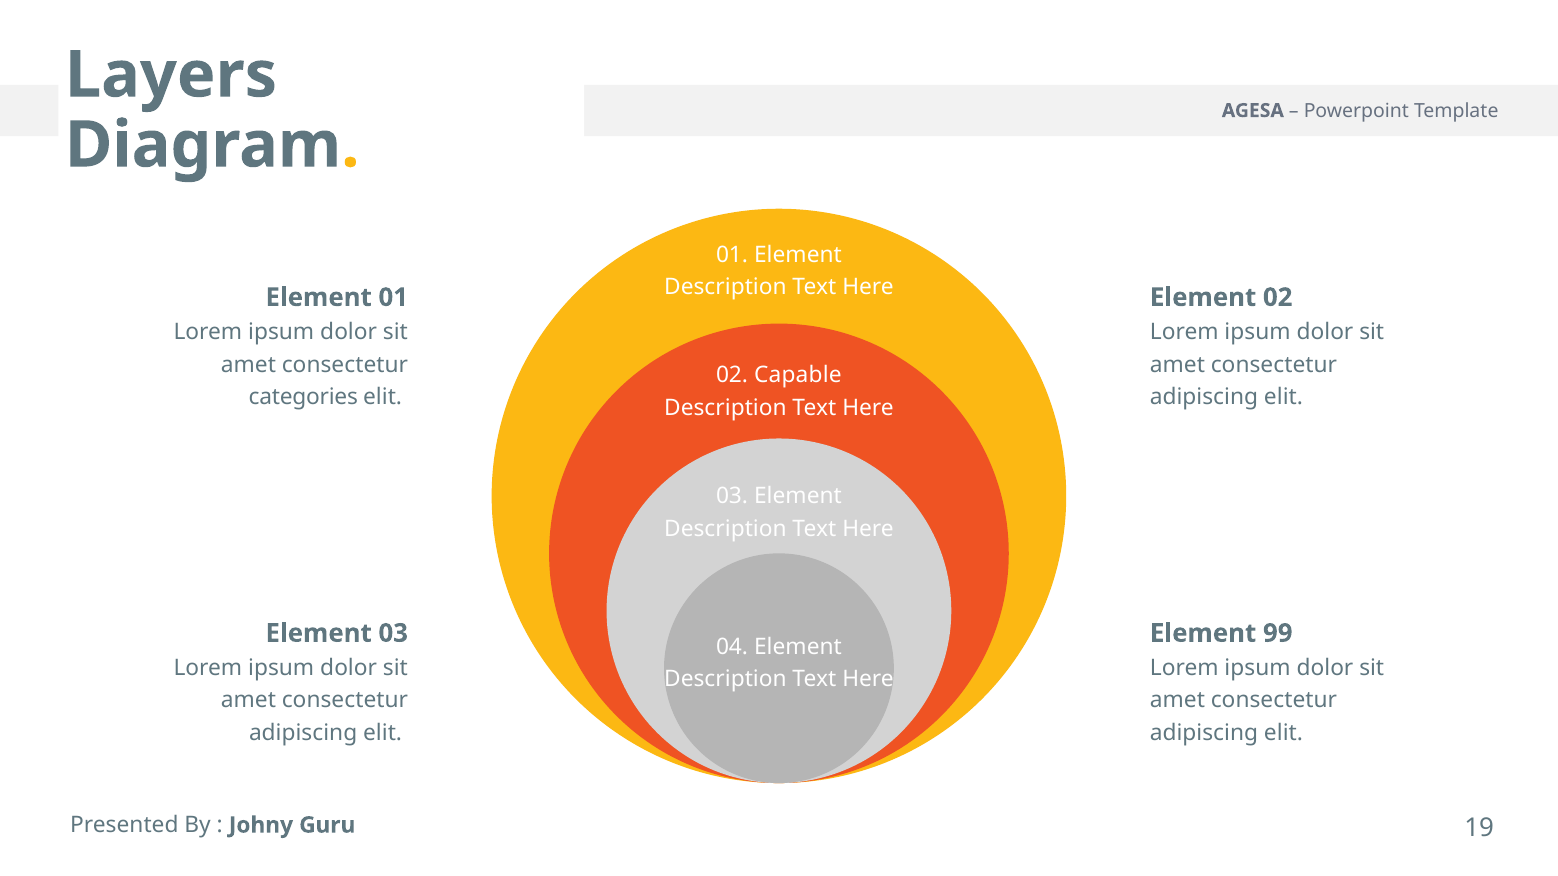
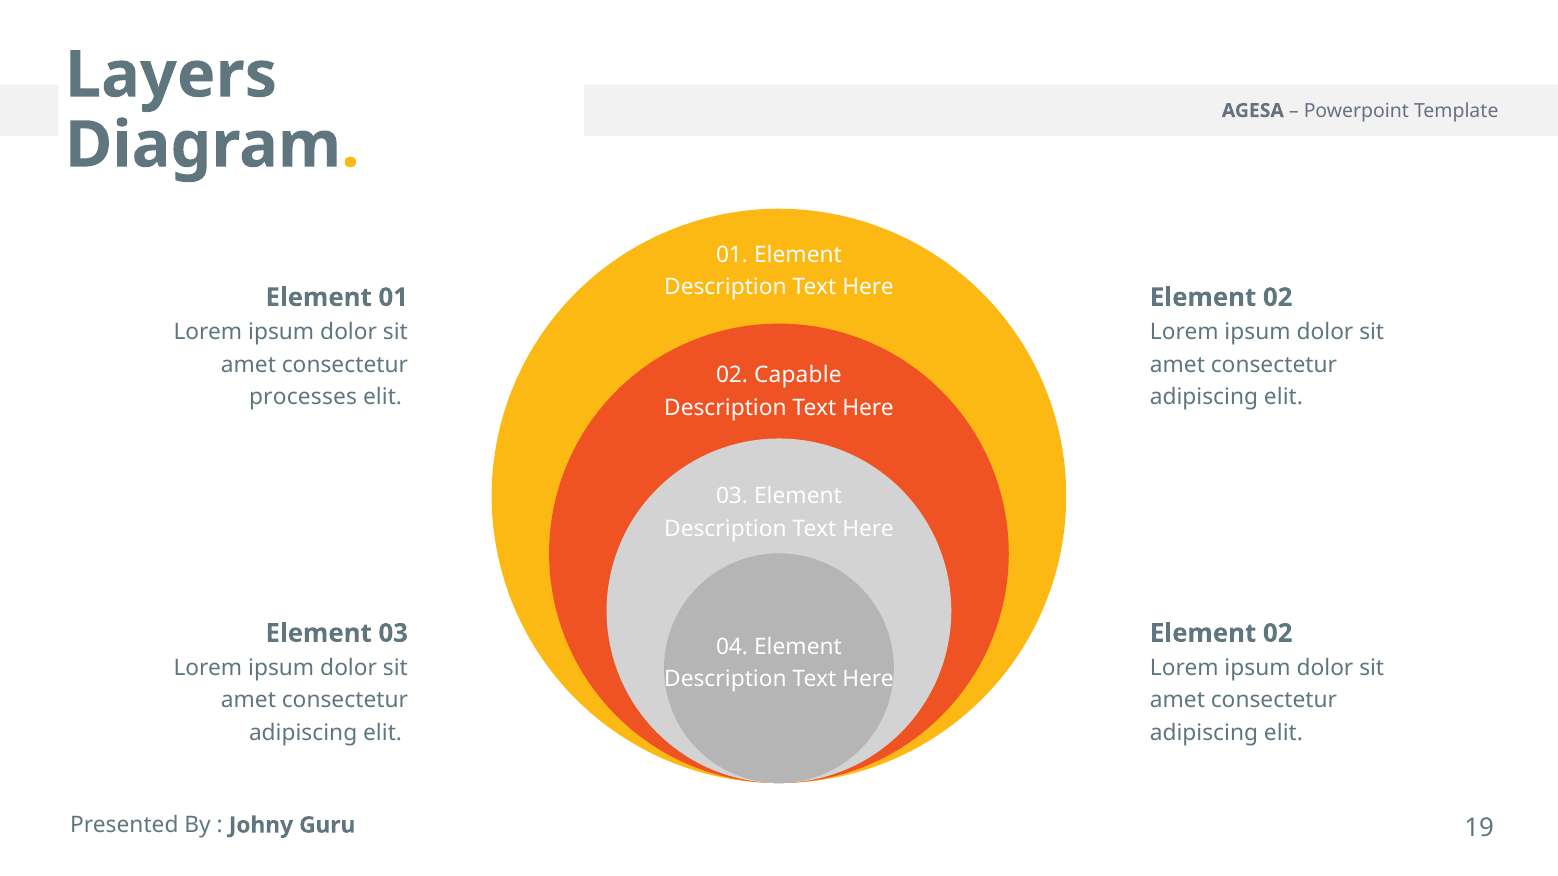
categories: categories -> processes (303, 397)
99: 99 -> 02 (1278, 633)
